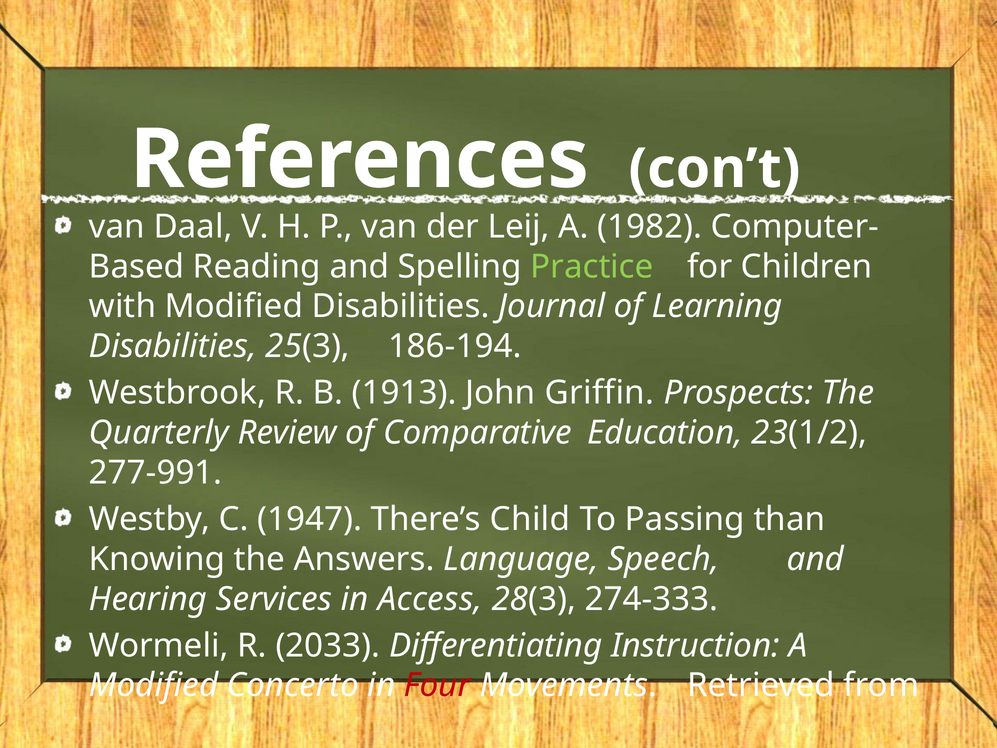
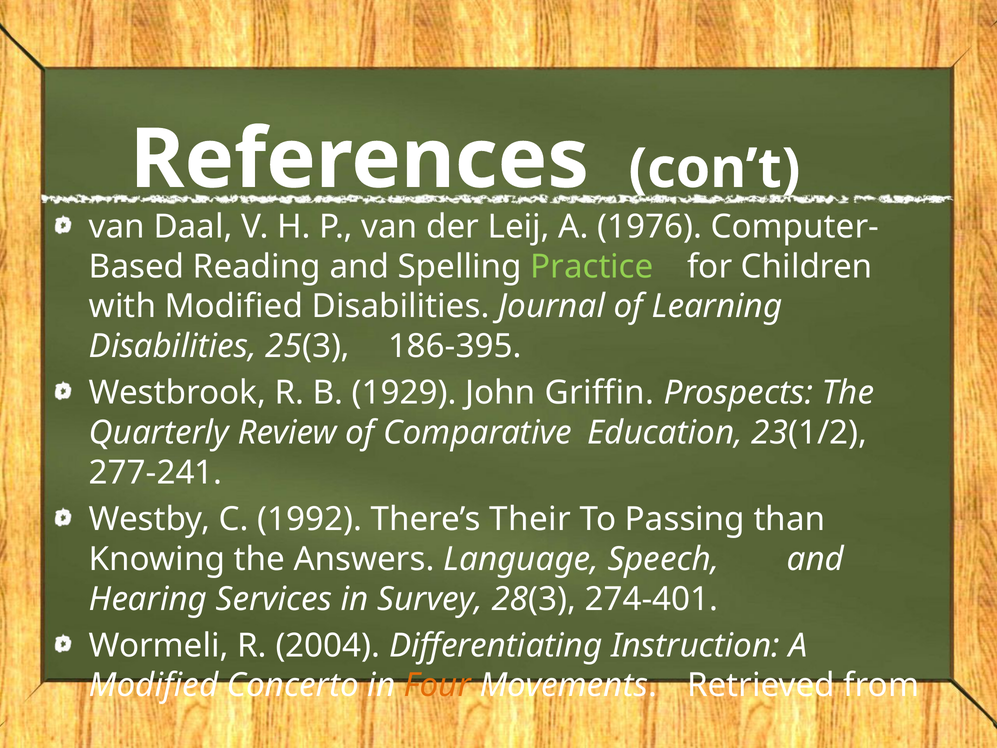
1982: 1982 -> 1976 (650, 227)
186-194: 186-194 -> 186-395 (455, 346)
1913: 1913 -> 1929 (404, 393)
277-991: 277-991 -> 277-241 (156, 473)
1947: 1947 -> 1992 (310, 519)
Child: Child -> Their (530, 519)
Access: Access -> Survey (430, 599)
274-333: 274-333 -> 274-401 (652, 599)
2033: 2033 -> 2004 (328, 645)
Four colour: red -> orange (437, 685)
